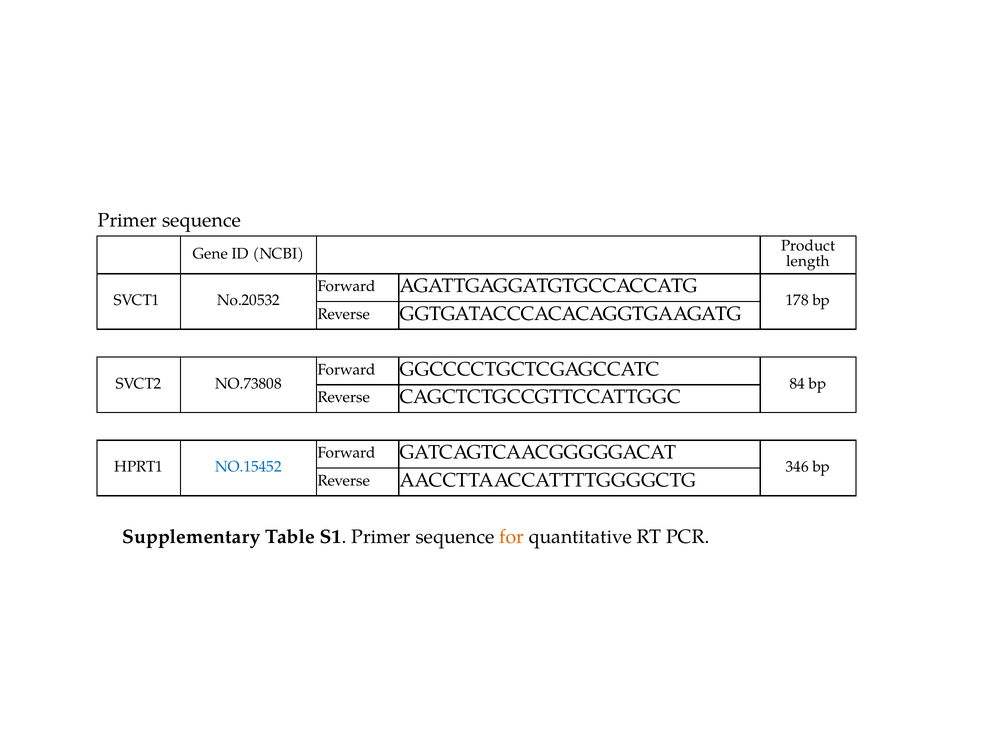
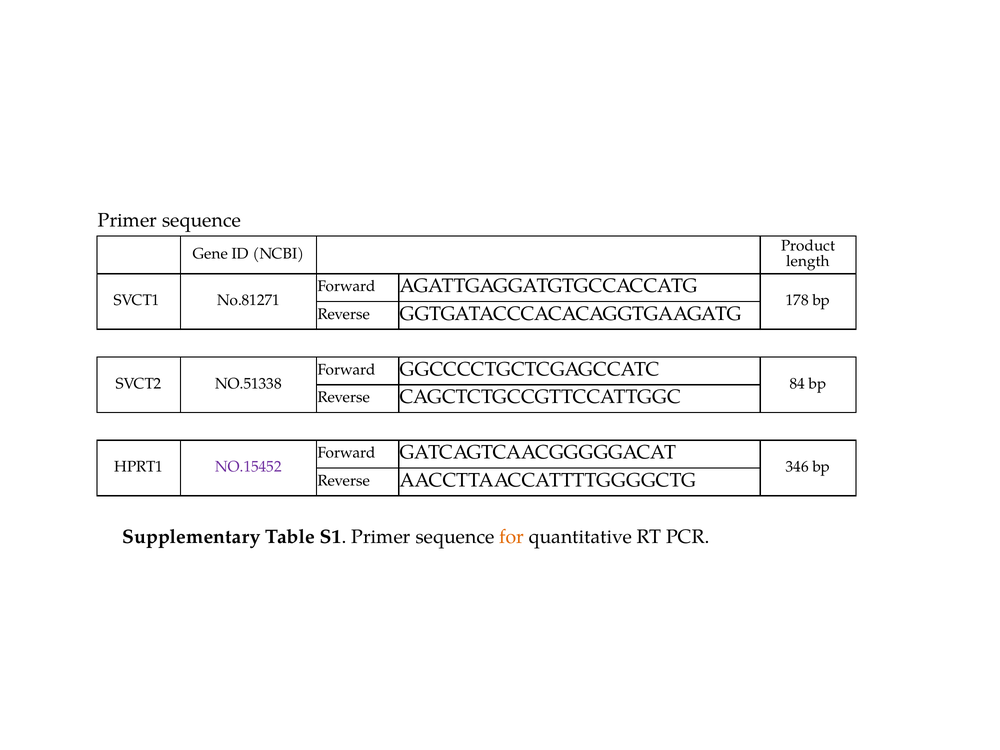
No.20532: No.20532 -> No.81271 (249, 300)
NO.73808: NO.73808 -> NO.51338 (249, 384)
NO.15452 colour: blue -> purple (249, 467)
